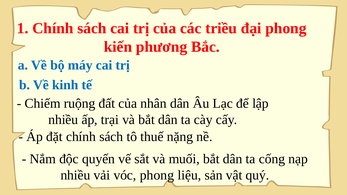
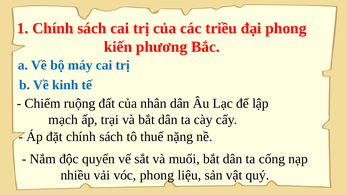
nhiều: nhiều -> mạch (63, 120)
